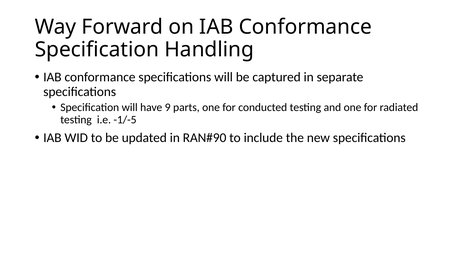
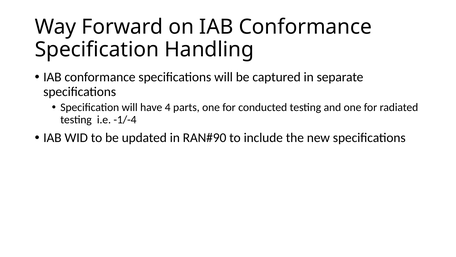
9: 9 -> 4 (168, 107)
-1/-5: -1/-5 -> -1/-4 (125, 119)
